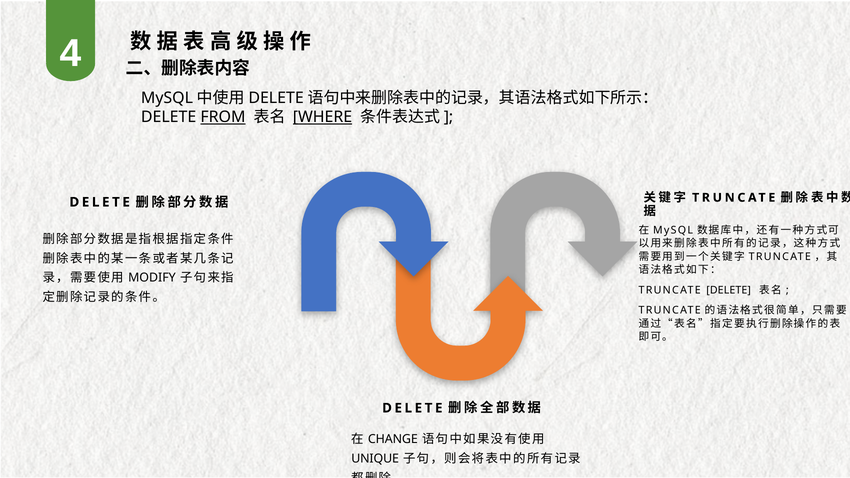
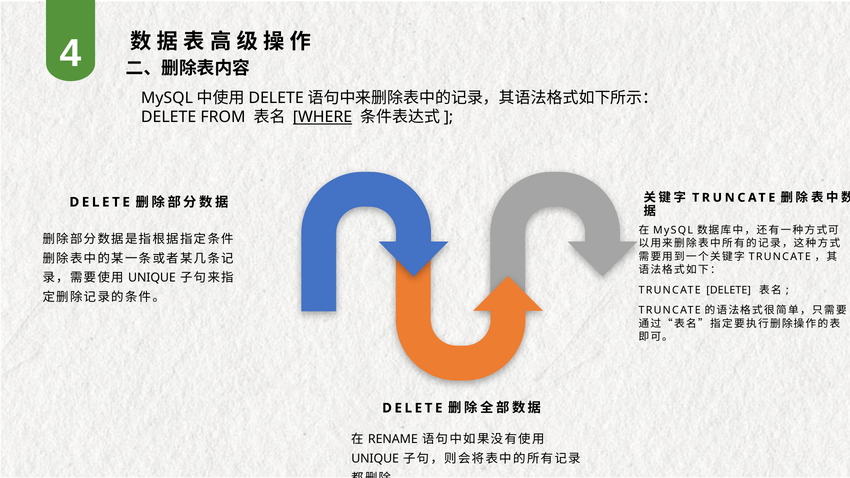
FROM underline: present -> none (223, 117)
MODIFY: MODIFY -> UNIQUE (152, 278)
CHANGE: CHANGE -> RENAME (393, 439)
